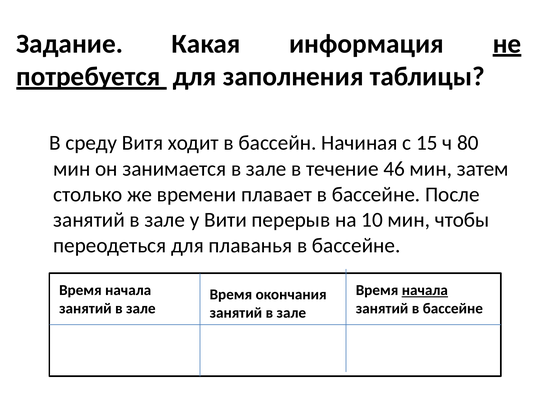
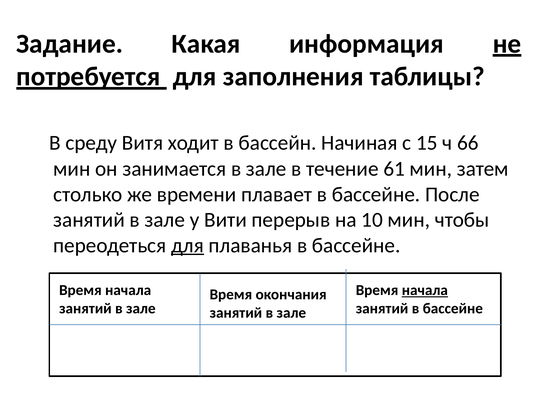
80: 80 -> 66 (468, 143)
46: 46 -> 61 (394, 169)
для underline: none -> present (188, 246)
